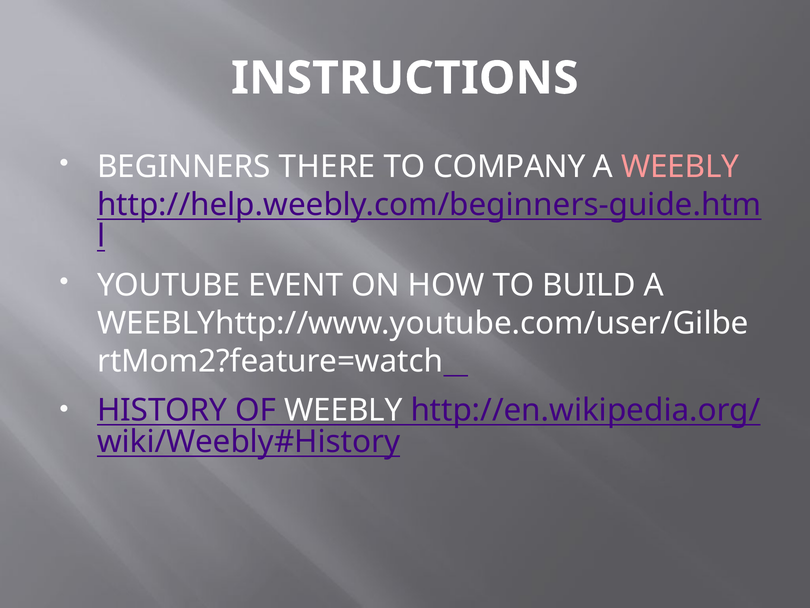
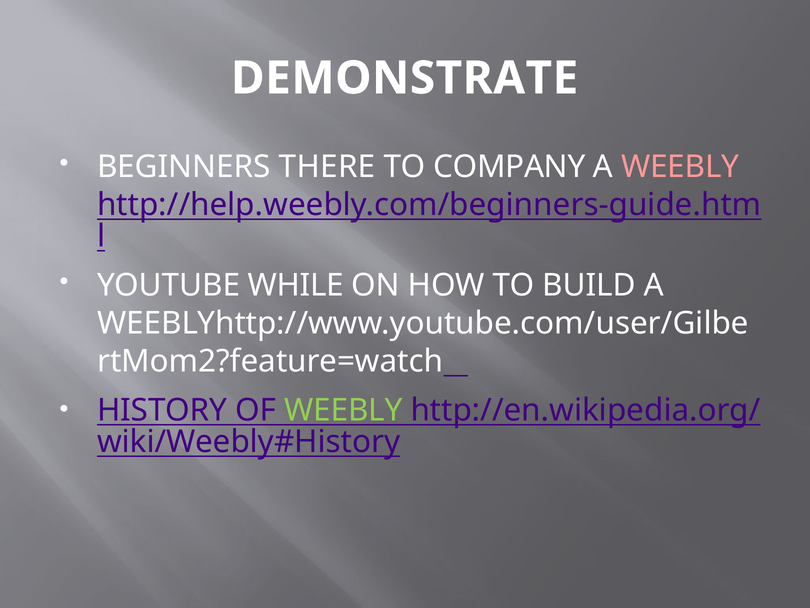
INSTRUCTIONS: INSTRUCTIONS -> DEMONSTRATE (405, 78)
EVENT: EVENT -> WHILE (296, 285)
WEEBLY colour: white -> light green (343, 410)
